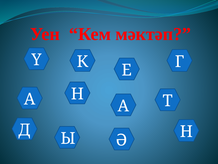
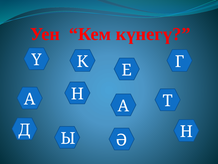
мәктәп: мәктәп -> күнегү (153, 34)
